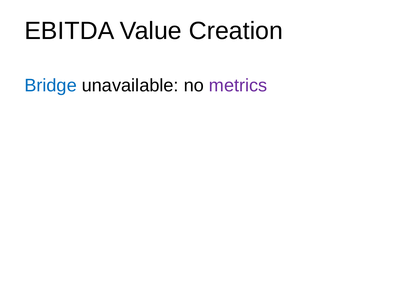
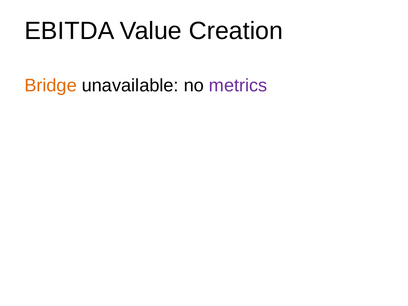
Bridge colour: blue -> orange (51, 86)
